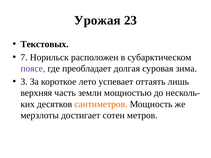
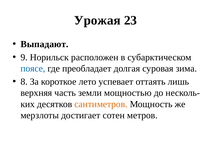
Текстовых: Текстовых -> Выпадают (44, 44)
7: 7 -> 9 (24, 57)
поясе colour: purple -> blue (33, 69)
3: 3 -> 8 (24, 82)
